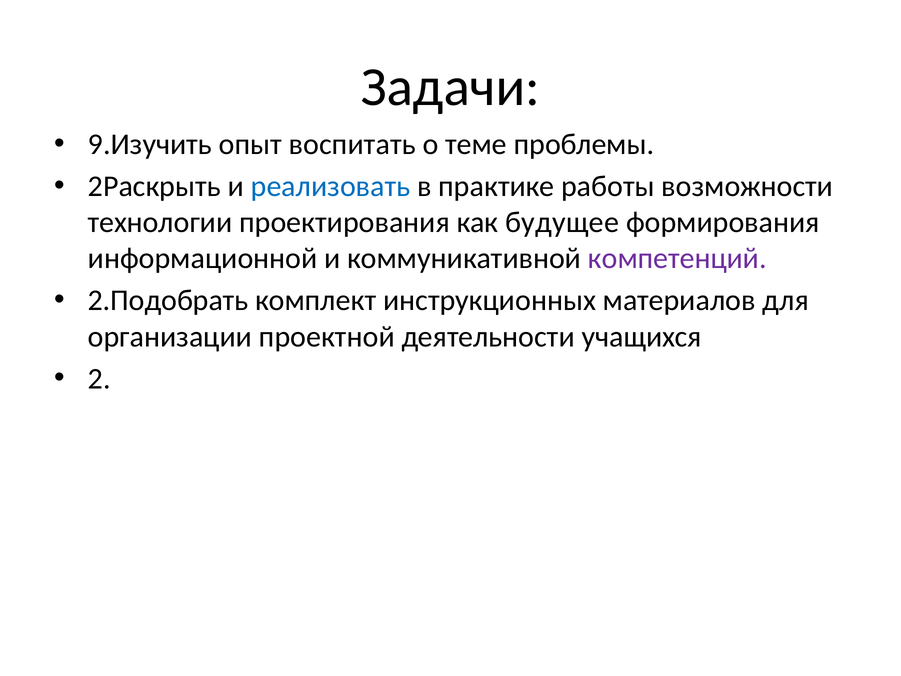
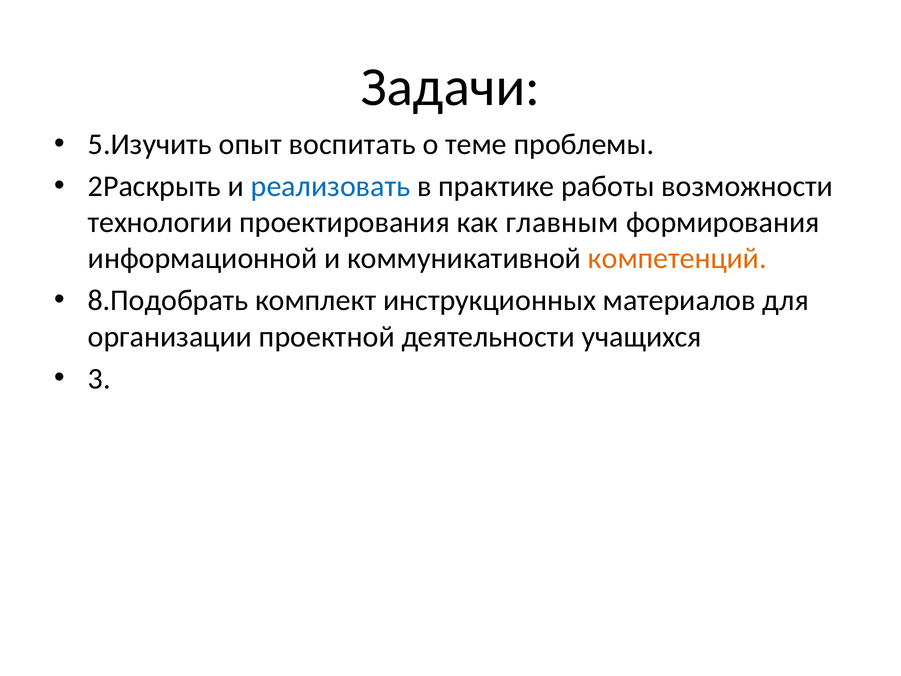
9.Изучить: 9.Изучить -> 5.Изучить (150, 144)
будущее: будущее -> главным (562, 222)
компетенций colour: purple -> orange (677, 258)
2.Подобрать: 2.Подобрать -> 8.Подобрать (168, 300)
2: 2 -> 3 (99, 379)
